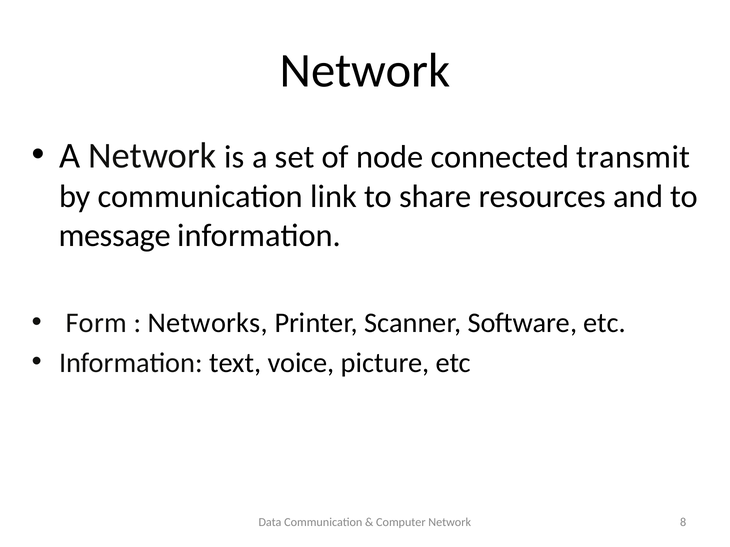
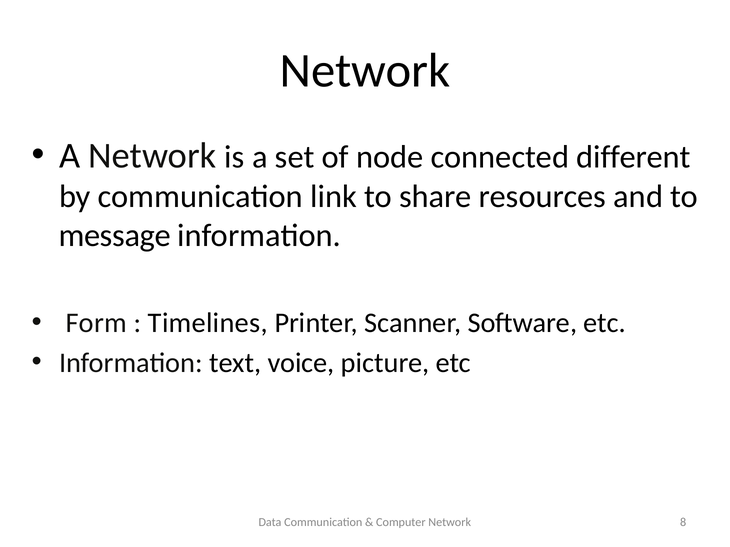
transmit: transmit -> different (634, 157)
Networks: Networks -> Timelines (208, 323)
